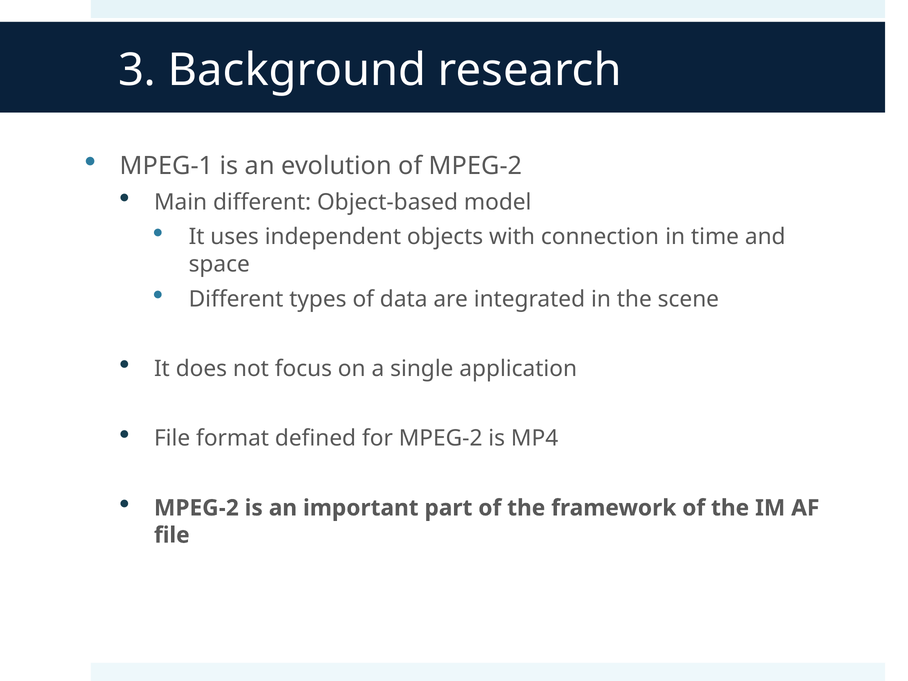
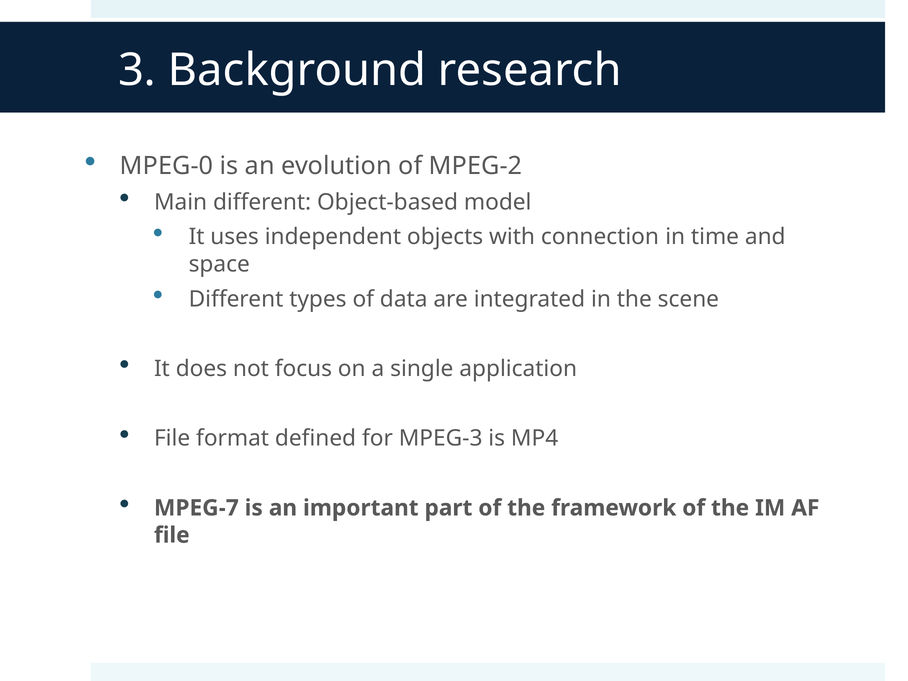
MPEG-1: MPEG-1 -> MPEG-0 (167, 166)
for MPEG-2: MPEG-2 -> MPEG-3 (441, 438)
MPEG-2: MPEG-2 -> MPEG-7 (196, 508)
